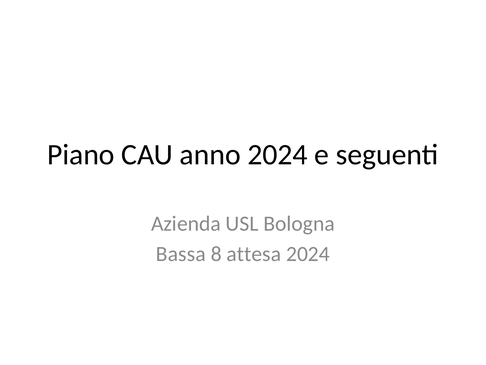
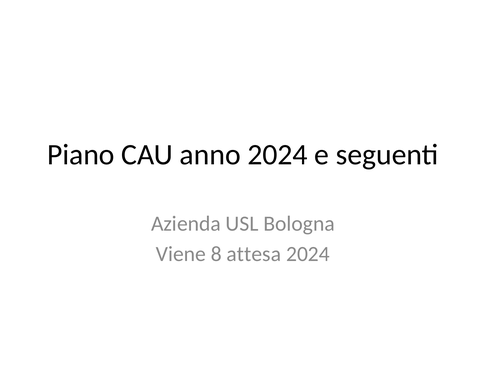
Bassa: Bassa -> Viene (181, 254)
